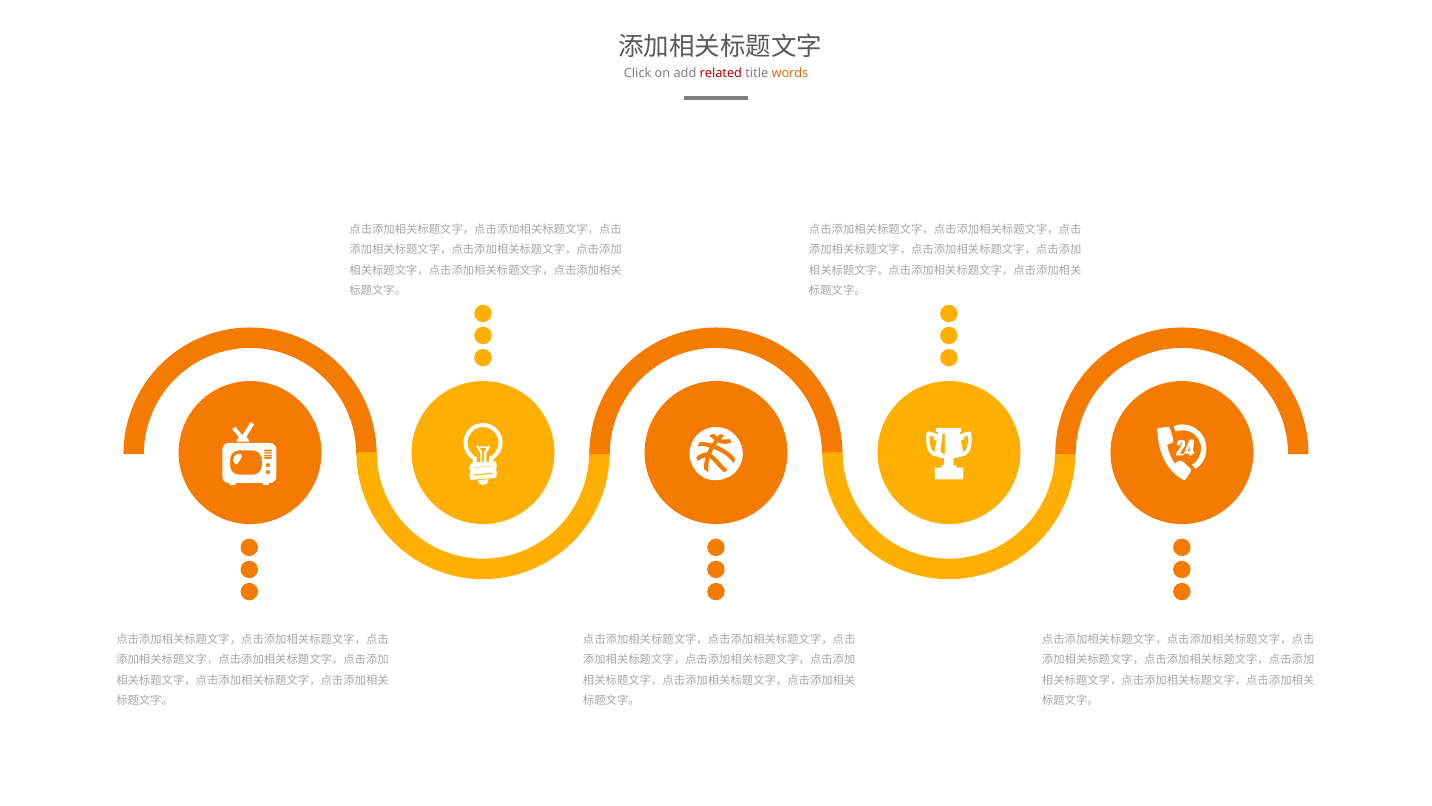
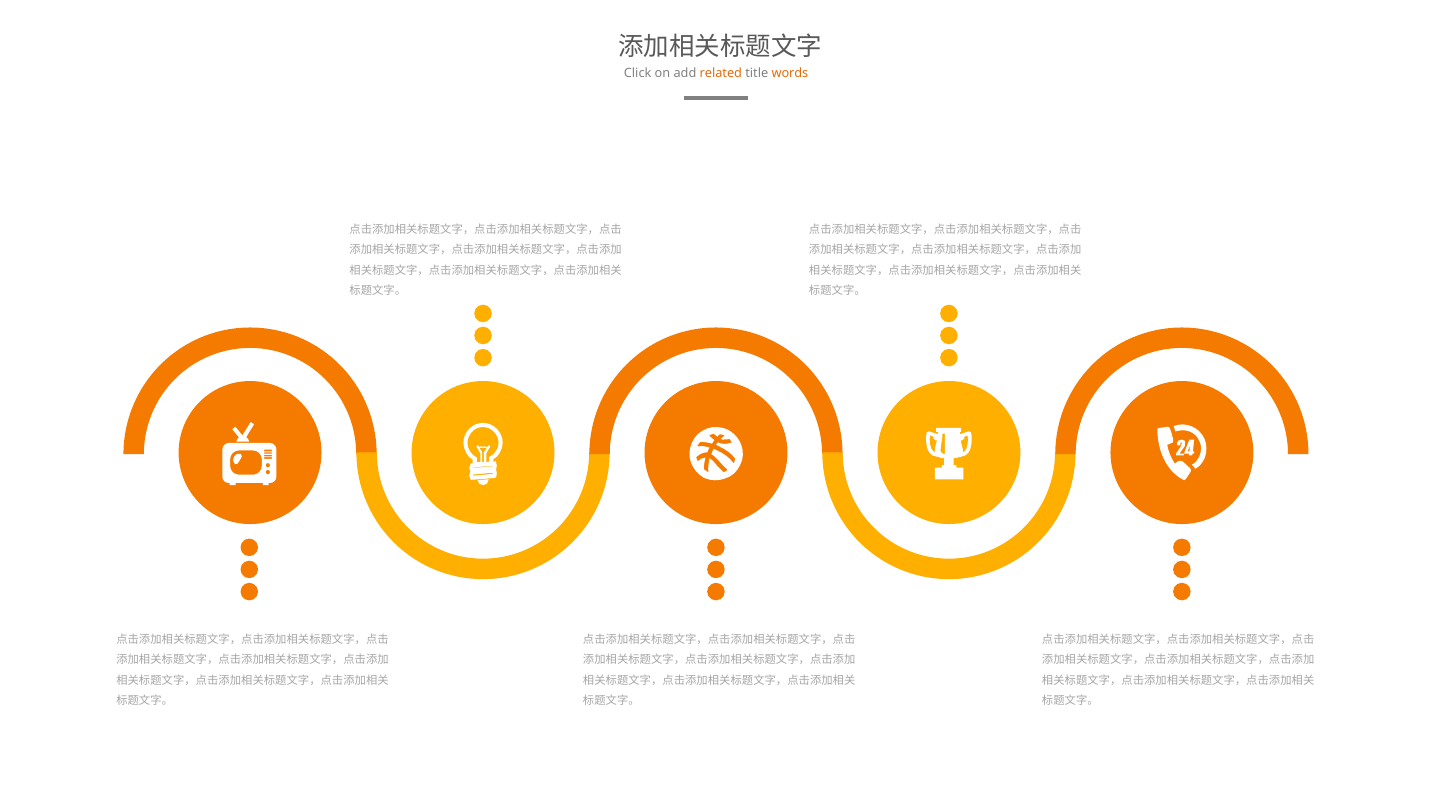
related colour: red -> orange (721, 73)
